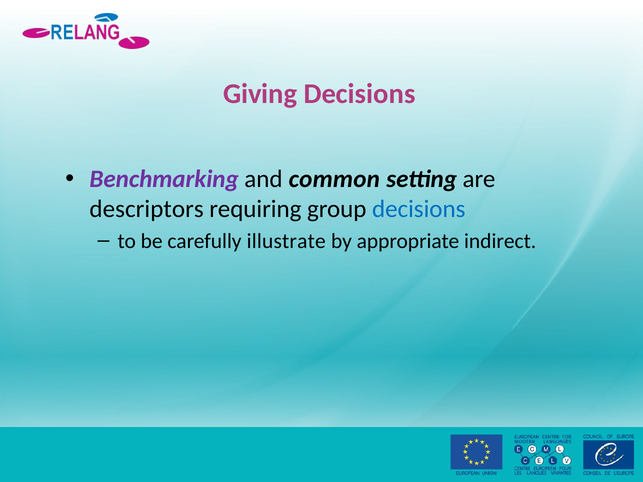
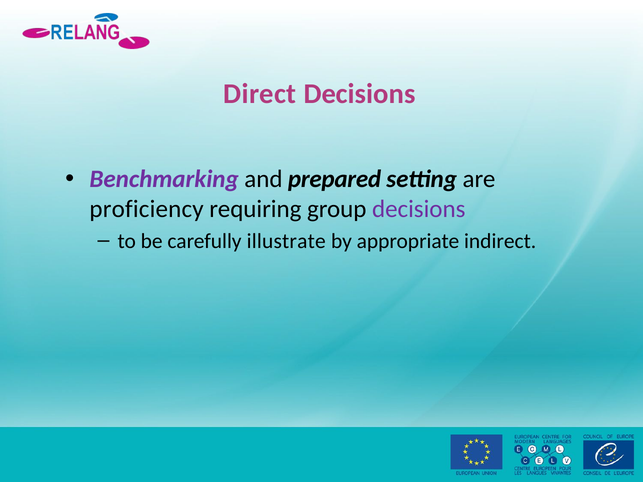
Giving: Giving -> Direct (260, 94)
common: common -> prepared (335, 179)
descriptors: descriptors -> proficiency (147, 209)
decisions colour: blue -> purple (419, 209)
